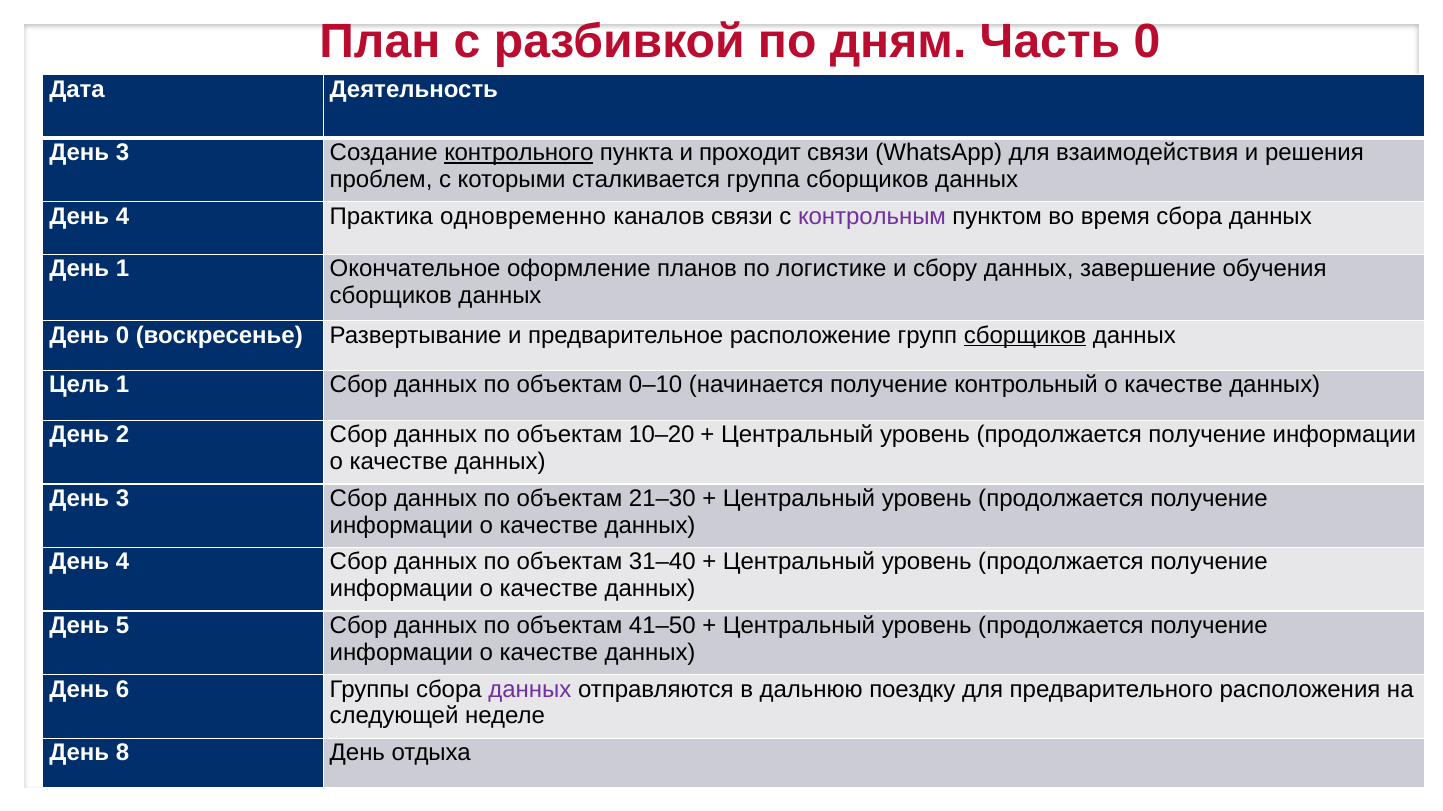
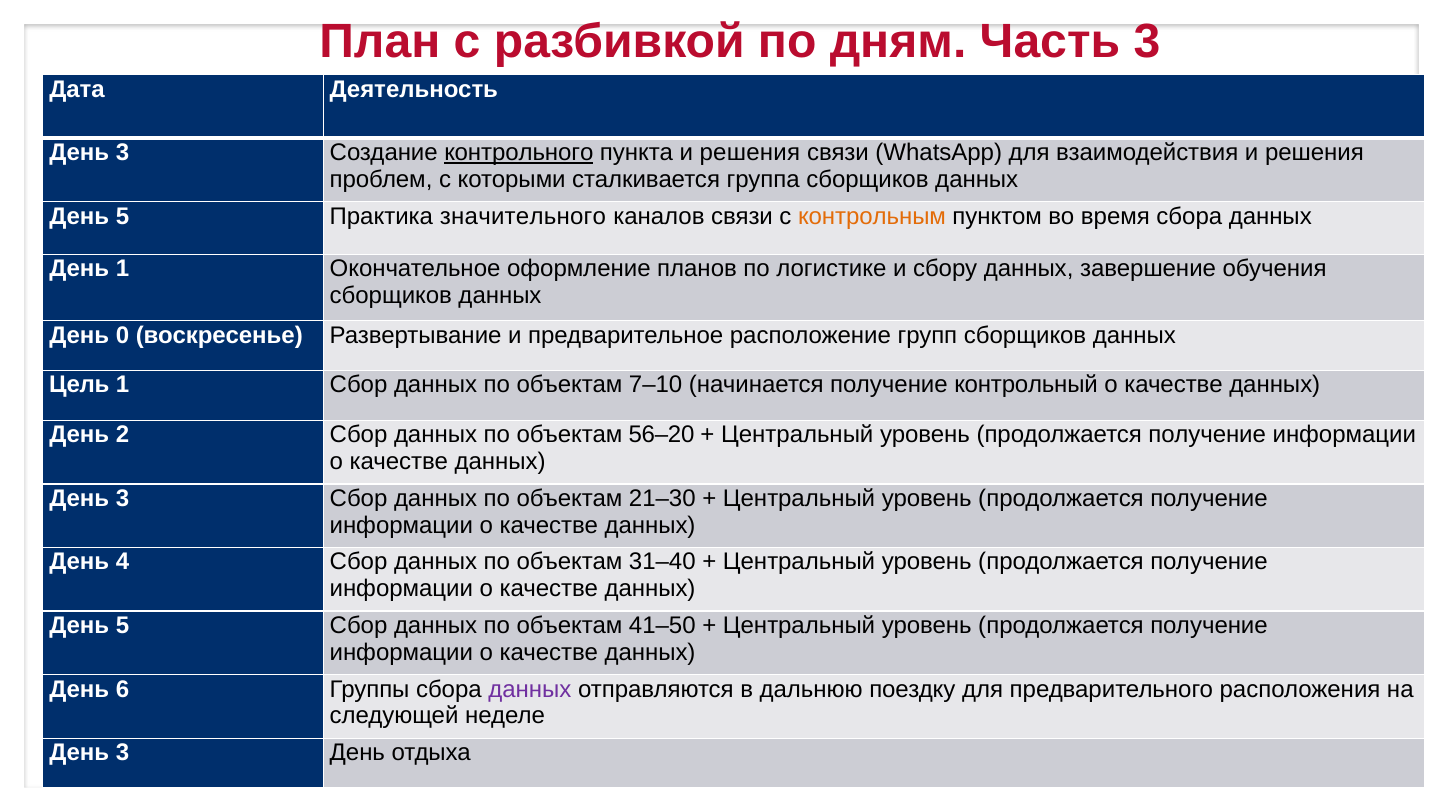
Часть 0: 0 -> 3 (1147, 41)
пункта и проходит: проходит -> решения (750, 153)
4: 4 -> 5 (122, 217)
одновременно: одновременно -> значительного (523, 217)
контрольным colour: purple -> orange (872, 217)
сборщиков underline: present -> none (1025, 335)
0–10: 0–10 -> 7–10 (656, 385)
10–20: 10–20 -> 56–20 (662, 435)
8: 8 -> 3 (122, 753)
